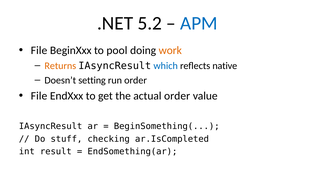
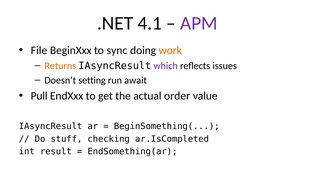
5.2: 5.2 -> 4.1 (150, 23)
APM colour: blue -> purple (199, 23)
pool: pool -> sync (117, 51)
which colour: blue -> purple (166, 66)
native: native -> issues (225, 66)
run order: order -> await (136, 80)
File: File -> Pull (39, 96)
